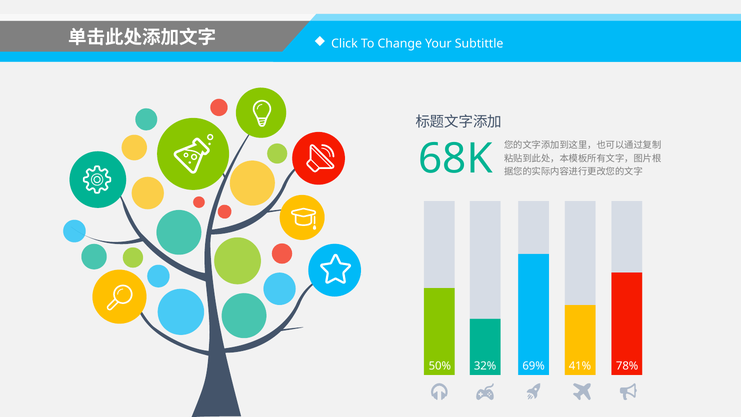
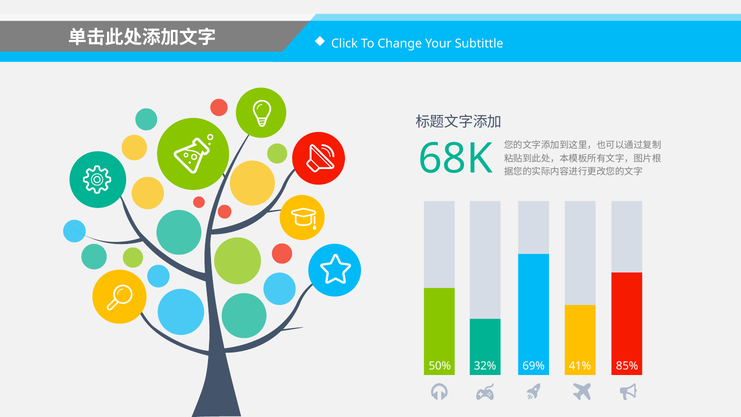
78%: 78% -> 85% (627, 366)
